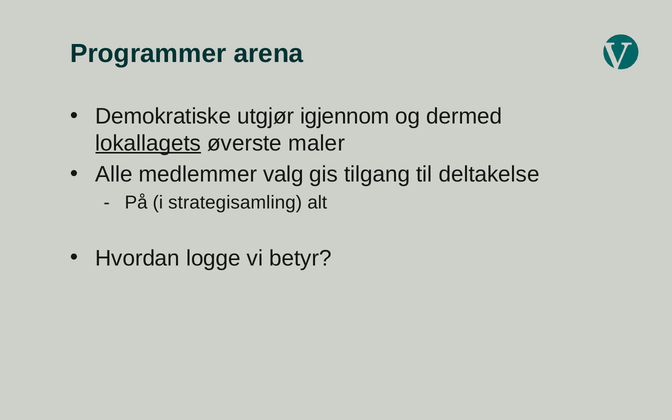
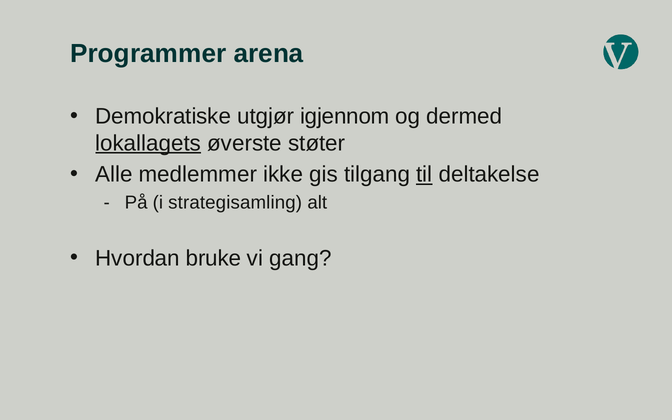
maler: maler -> støter (317, 143)
valg: valg -> ikke (283, 175)
til underline: none -> present (424, 175)
logge: logge -> bruke (214, 258)
betyr: betyr -> gang (300, 258)
